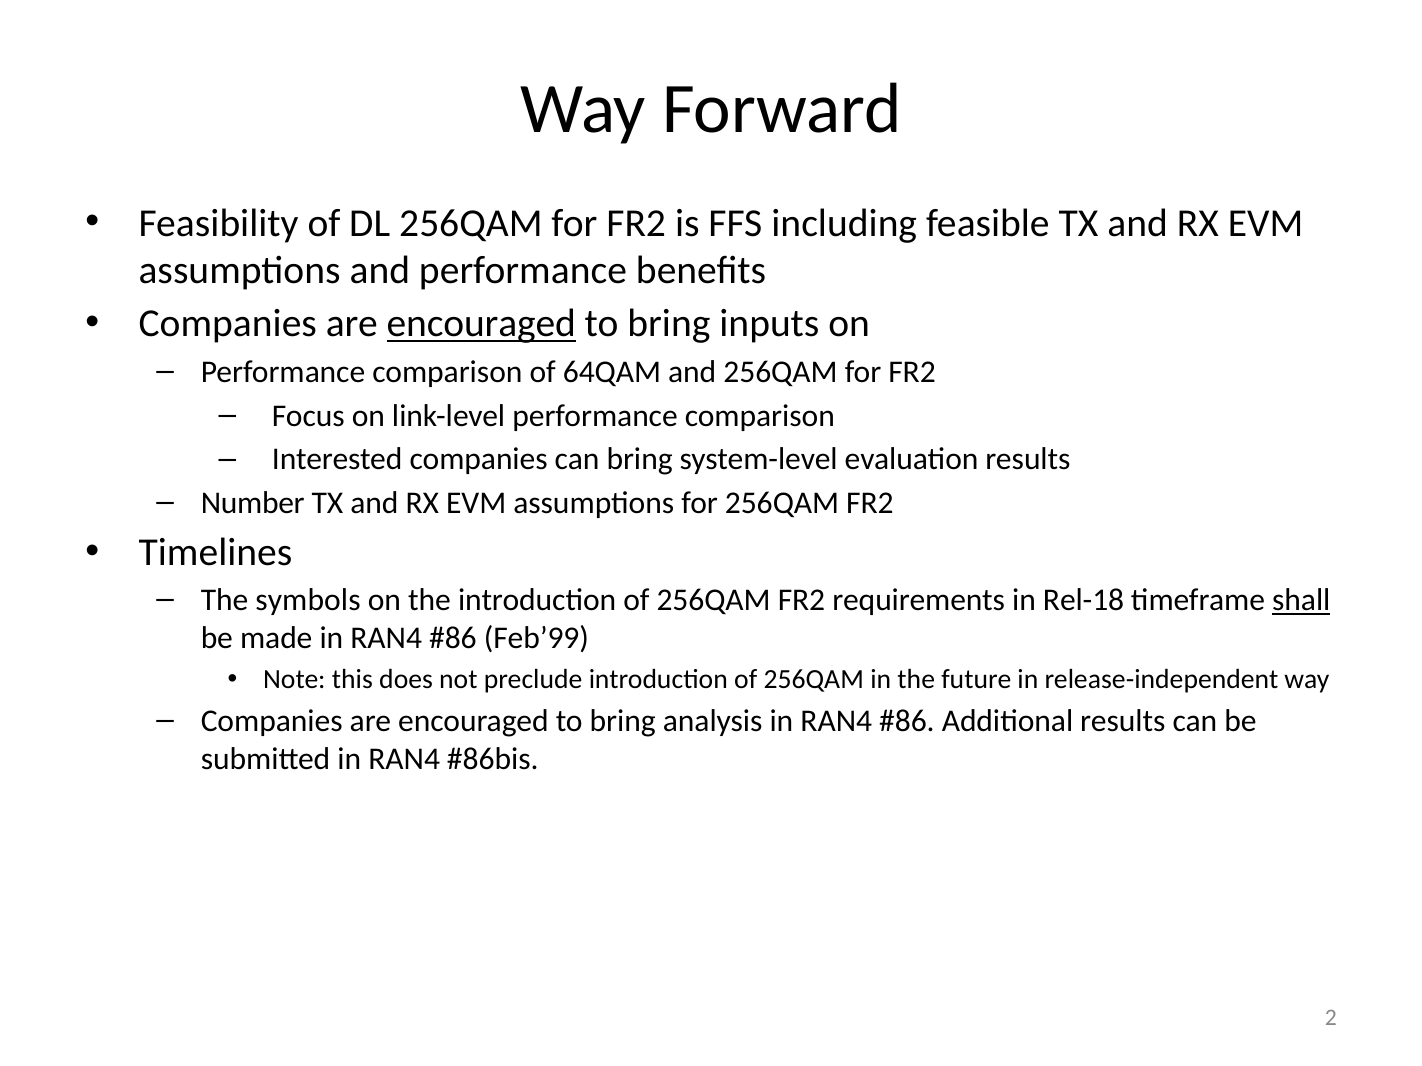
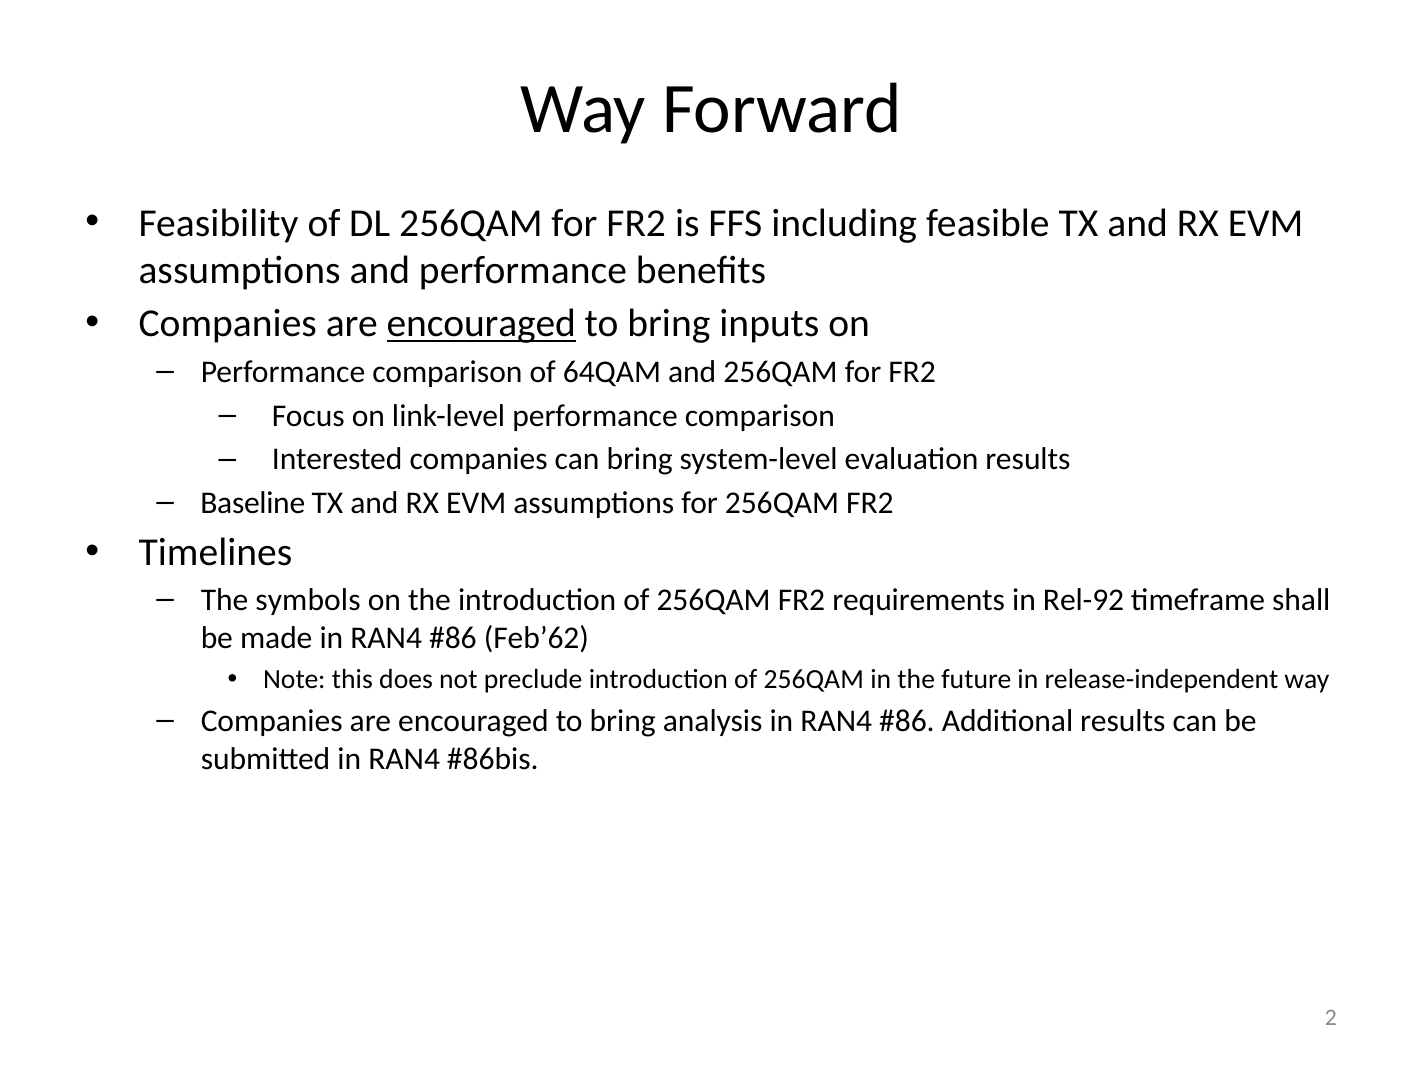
Number: Number -> Baseline (253, 504)
Rel-18: Rel-18 -> Rel-92 (1084, 601)
shall underline: present -> none (1301, 601)
Feb’99: Feb’99 -> Feb’62 (536, 639)
